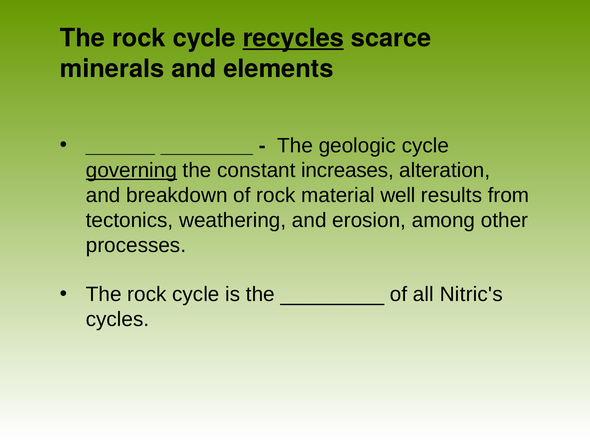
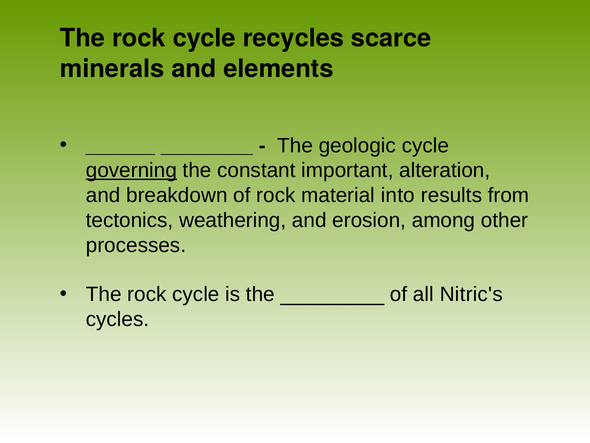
recycles underline: present -> none (293, 38)
increases: increases -> important (347, 170)
well: well -> into (398, 195)
